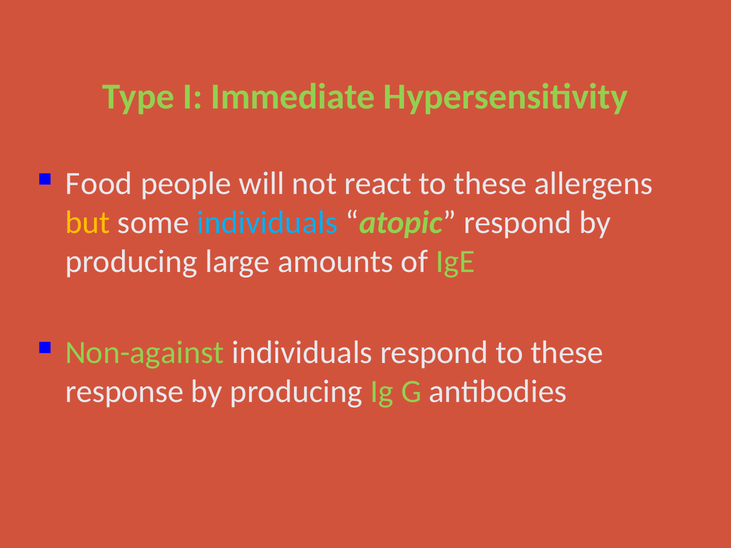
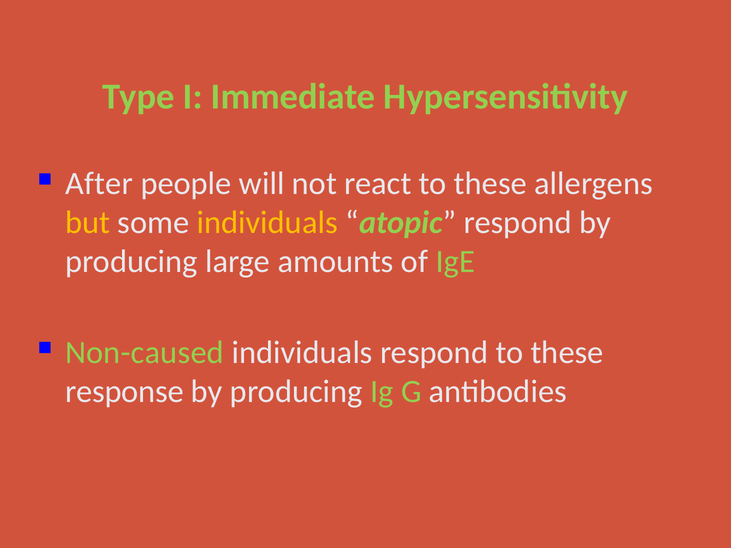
Food: Food -> After (99, 184)
individuals colour: light blue -> yellow (267, 223)
Non-against: Non-against -> Non-caused (145, 353)
